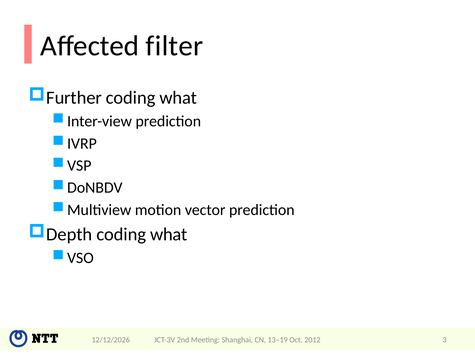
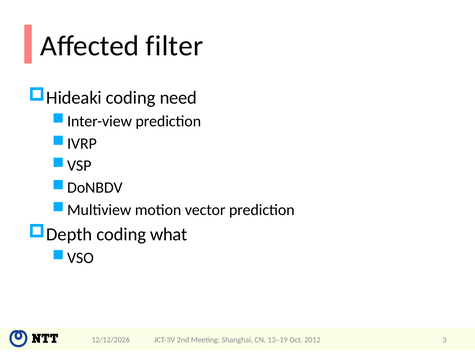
Further: Further -> Hideaki (74, 98)
what: what -> need (178, 98)
